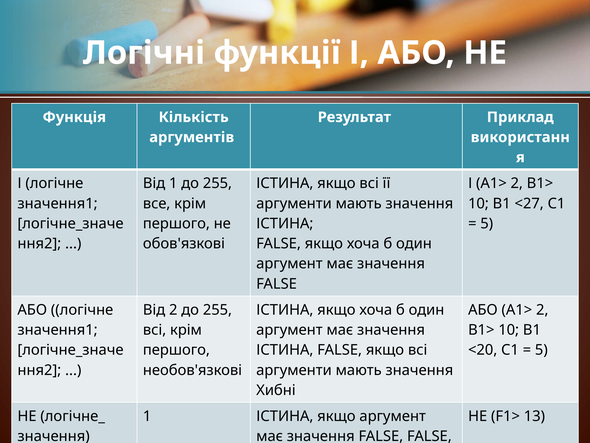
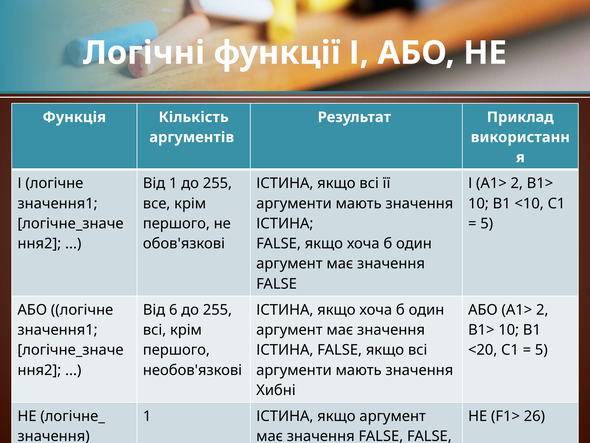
<27: <27 -> <10 (529, 203)
Від 2: 2 -> 6 (173, 310)
13: 13 -> 26 (534, 416)
